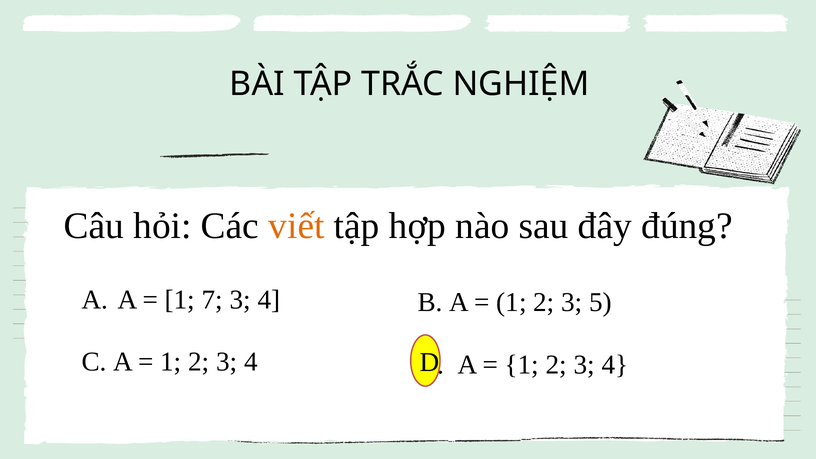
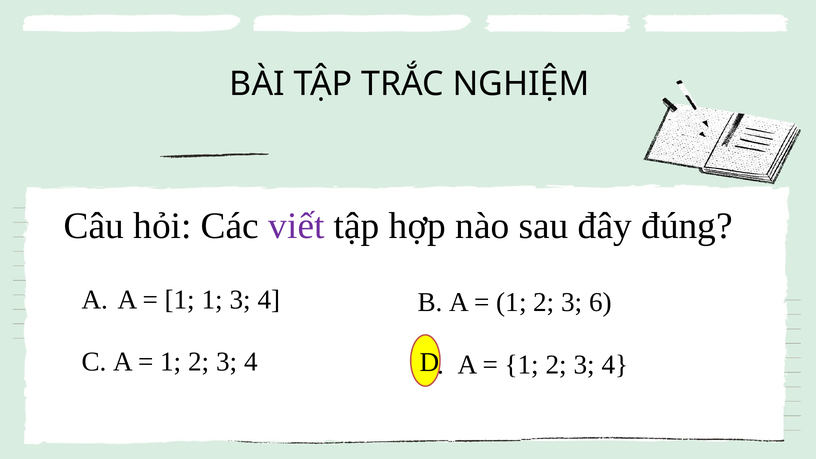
viết colour: orange -> purple (296, 226)
1 7: 7 -> 1 (212, 300)
5: 5 -> 6 (601, 302)
